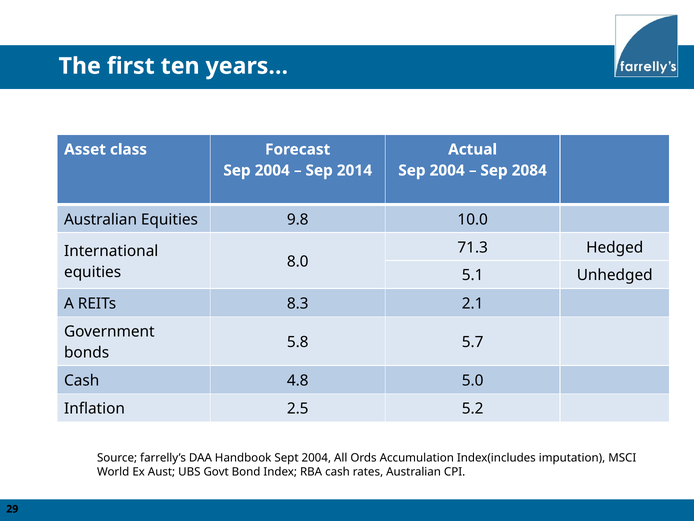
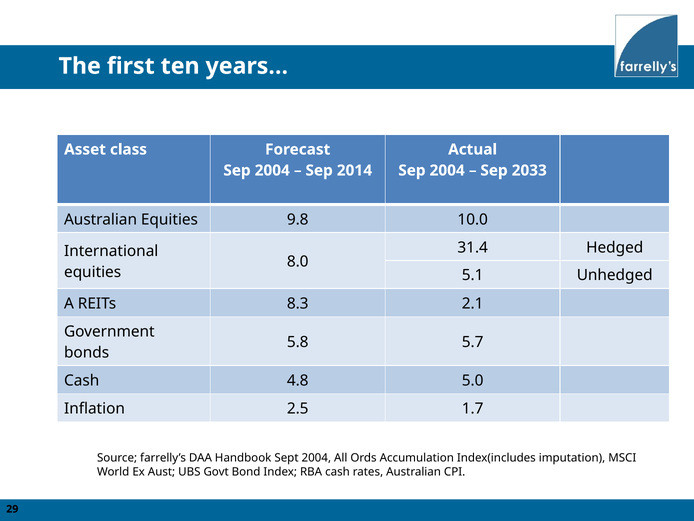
2084: 2084 -> 2033 (529, 170)
71.3: 71.3 -> 31.4 (473, 247)
5.2: 5.2 -> 1.7 (473, 408)
